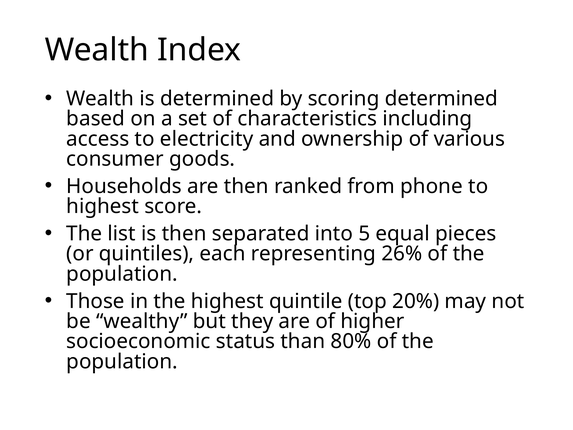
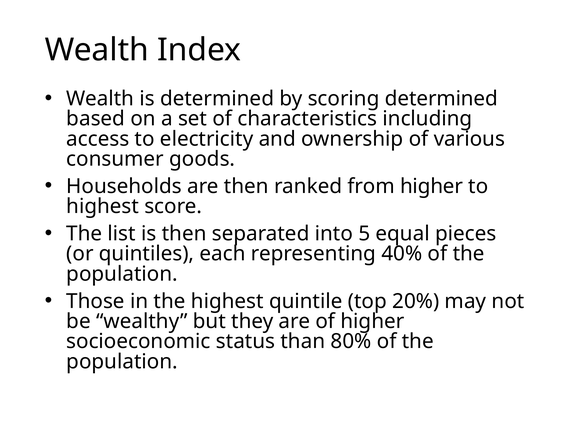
from phone: phone -> higher (432, 186)
26%: 26% -> 40% (402, 254)
